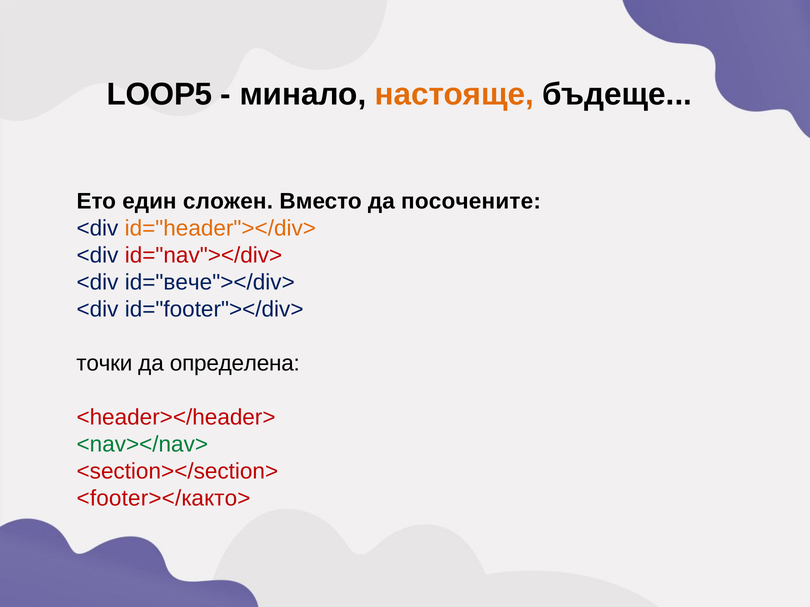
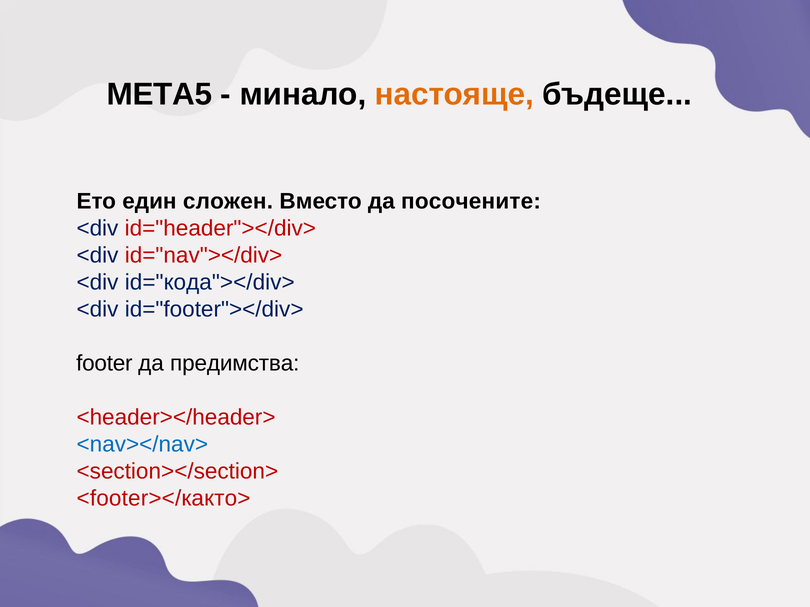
LOOP5: LOOP5 -> META5 (160, 94)
id="header"></div> colour: orange -> red (220, 228)
id="вече"></div>: id="вече"></div> -> id="кода"></div> (210, 283)
точки: точки -> footer (104, 364)
определена: определена -> предимства (235, 364)
<nav></nav> colour: green -> blue (142, 445)
